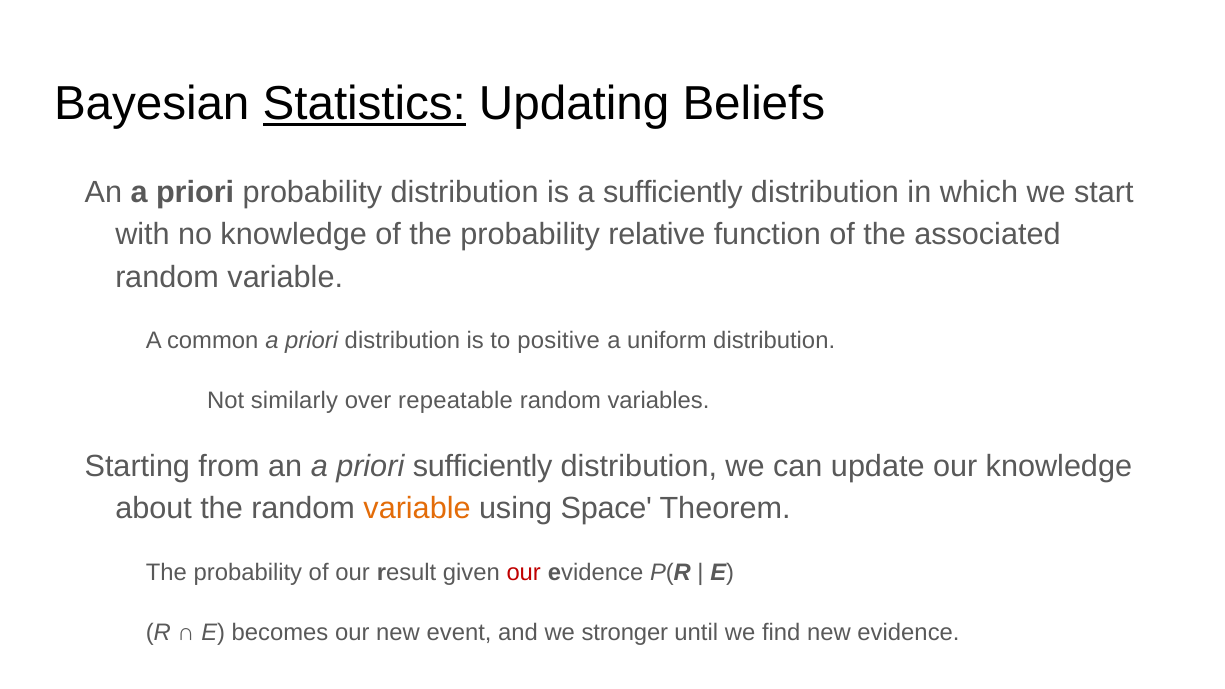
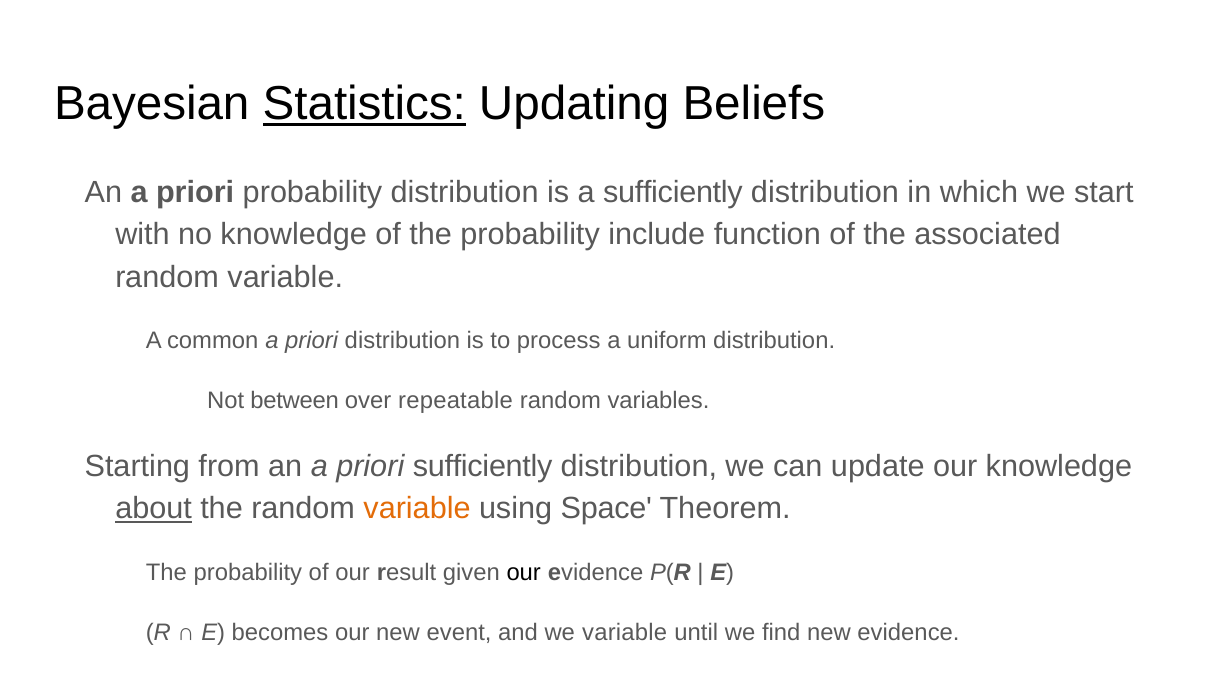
relative: relative -> include (657, 235)
positive: positive -> process (559, 341)
similarly: similarly -> between (295, 401)
about underline: none -> present (154, 509)
our colour: red -> black (524, 573)
we stronger: stronger -> variable (625, 633)
